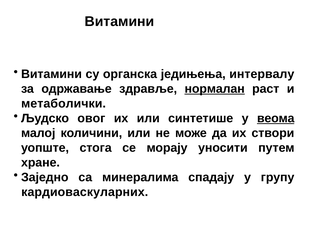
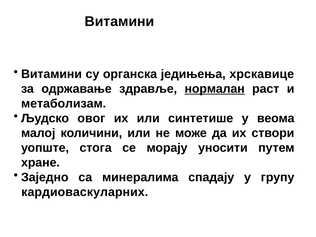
интервалу: интервалу -> хрскавице (262, 74)
метаболички: метаболички -> метаболизам (64, 104)
веома underline: present -> none (276, 118)
